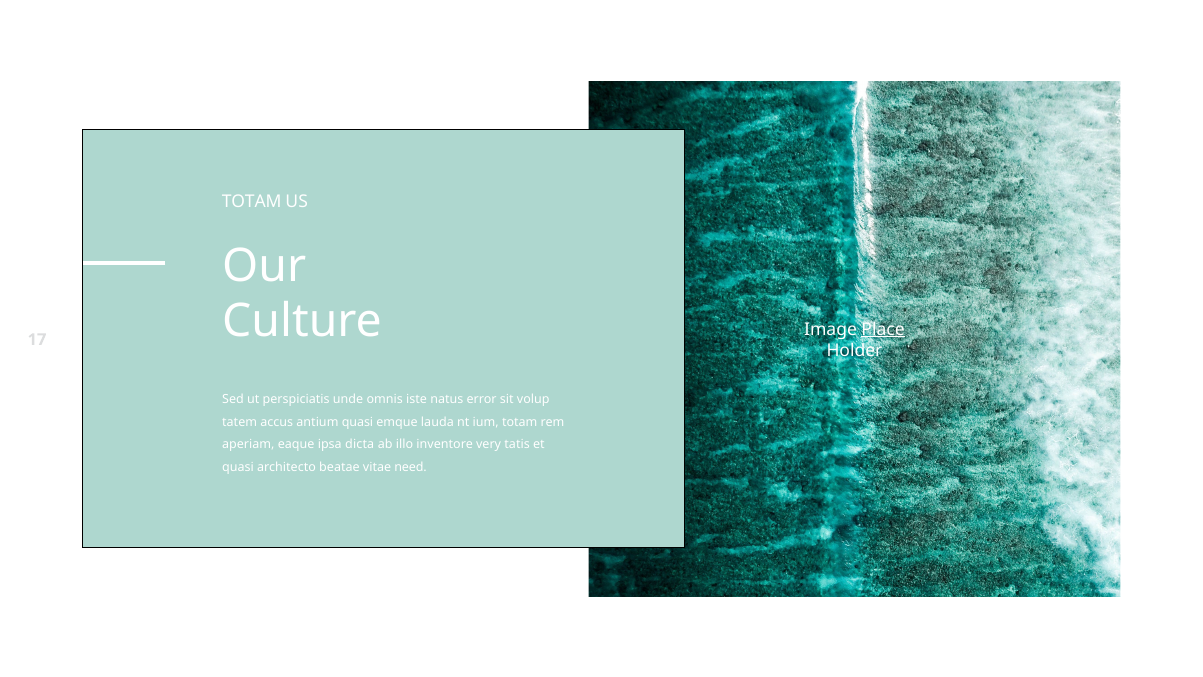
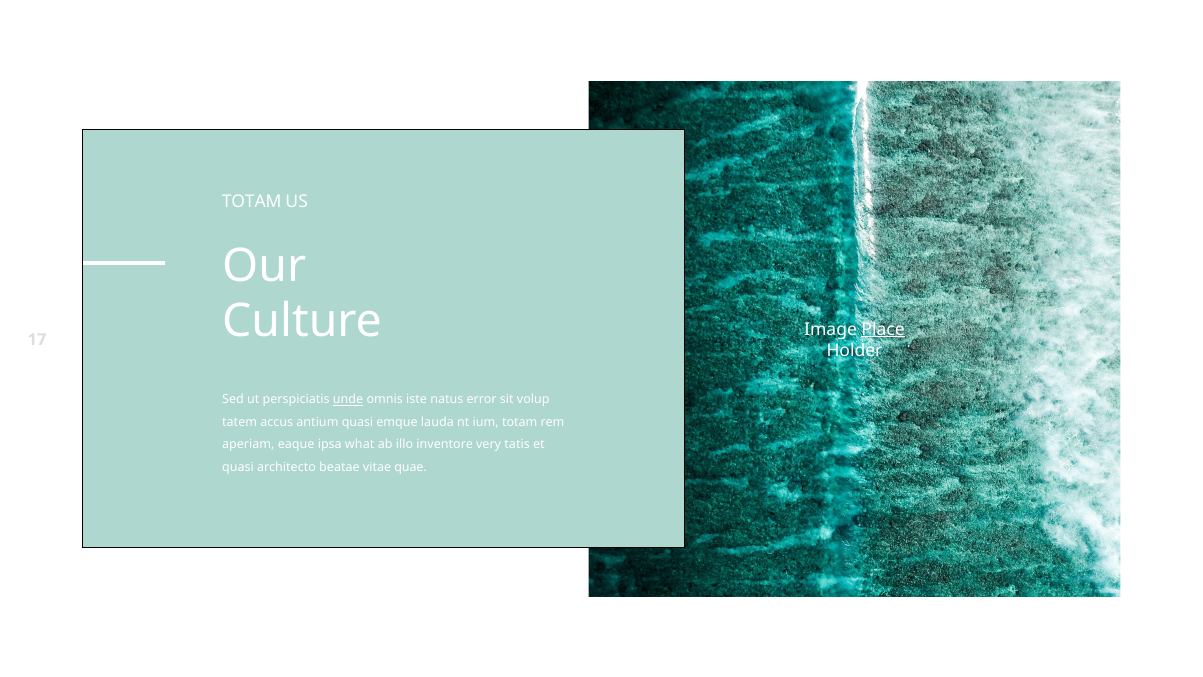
unde underline: none -> present (348, 399)
dicta: dicta -> what (360, 445)
need: need -> quae (411, 467)
